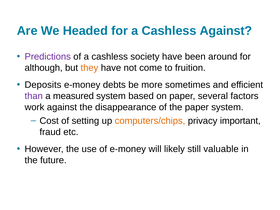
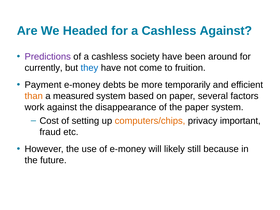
although: although -> currently (44, 68)
they colour: orange -> blue (89, 68)
Deposits: Deposits -> Payment (43, 85)
sometimes: sometimes -> temporarily (188, 85)
than colour: purple -> orange (34, 96)
valuable: valuable -> because (221, 149)
